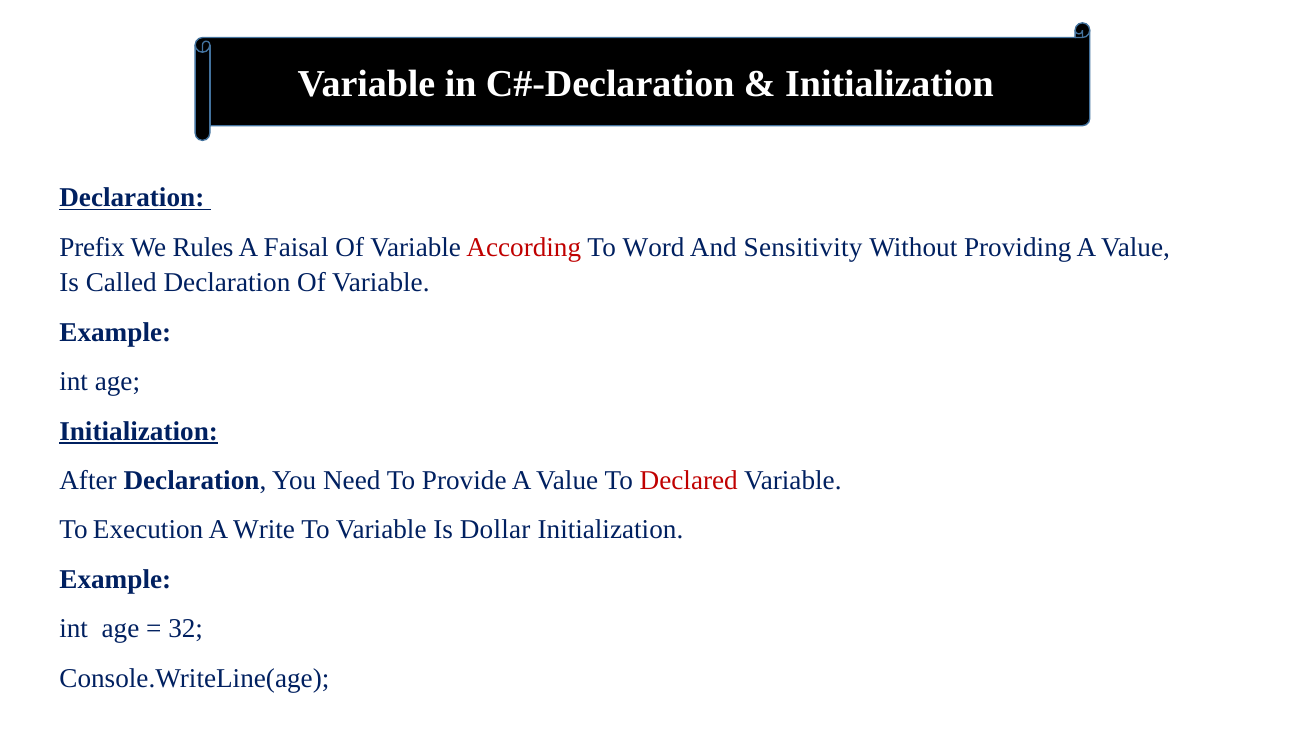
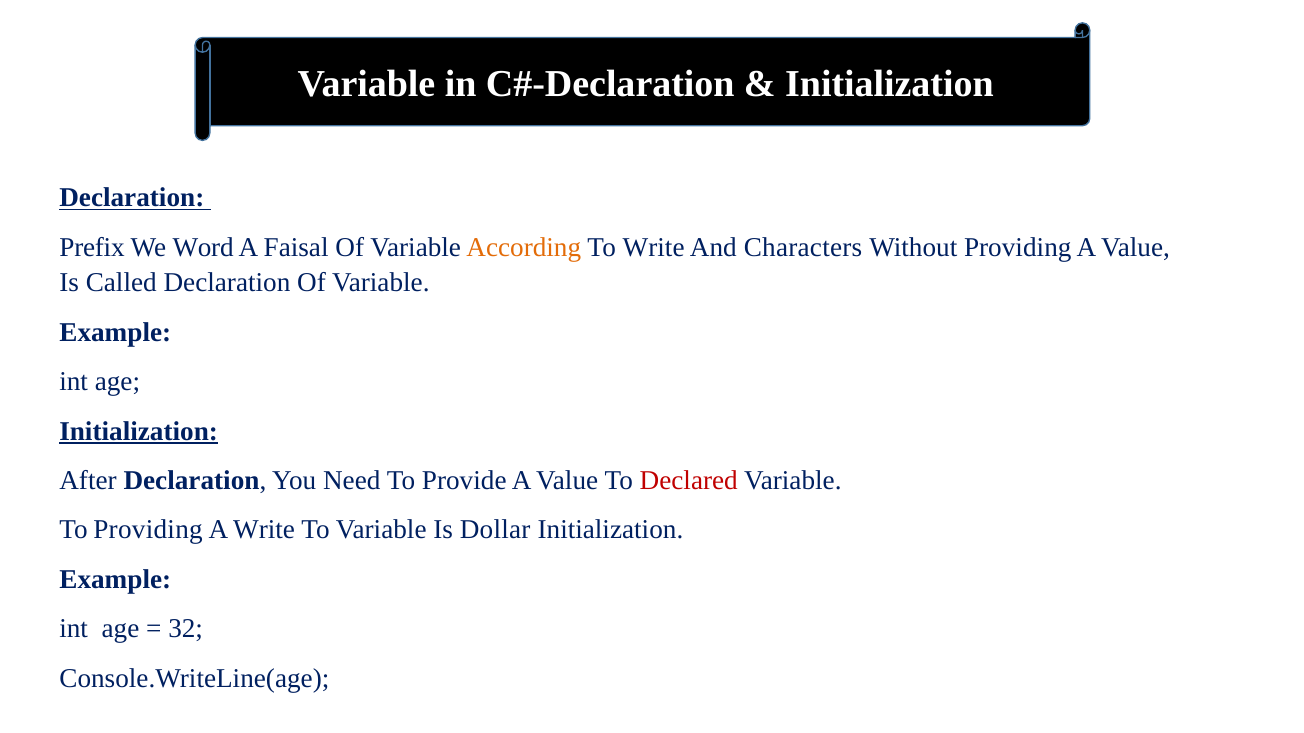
Rules: Rules -> Word (203, 247)
According colour: red -> orange (524, 247)
To Word: Word -> Write (654, 247)
Sensitivity: Sensitivity -> Characters (803, 247)
To Execution: Execution -> Providing (148, 530)
